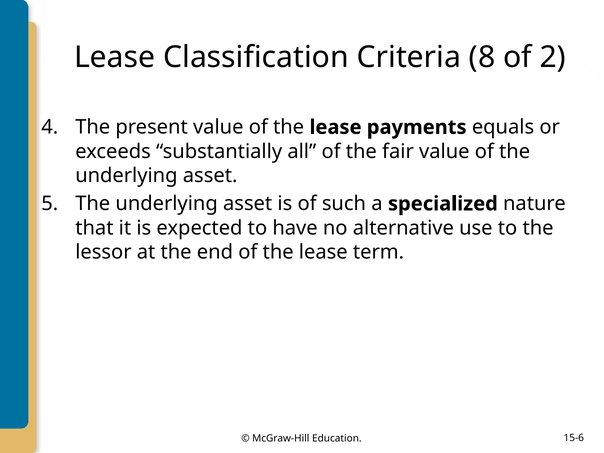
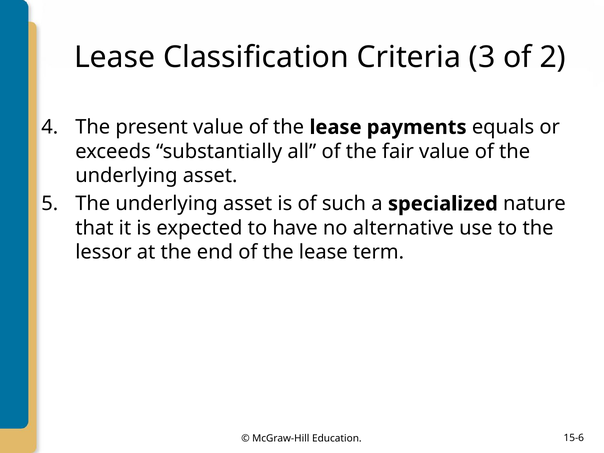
8: 8 -> 3 (482, 57)
